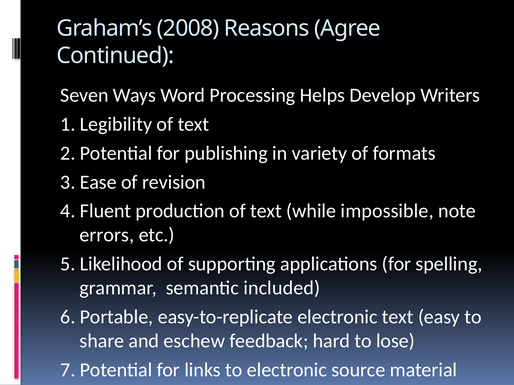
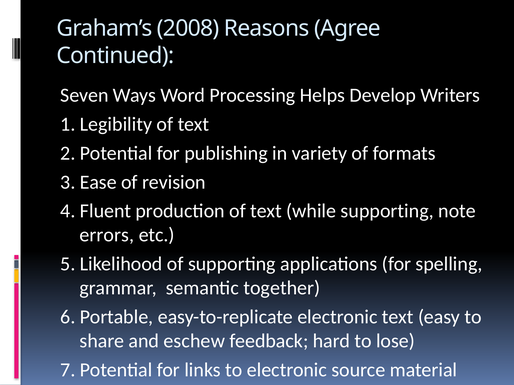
while impossible: impossible -> supporting (387, 211)
included: included -> together (282, 288)
